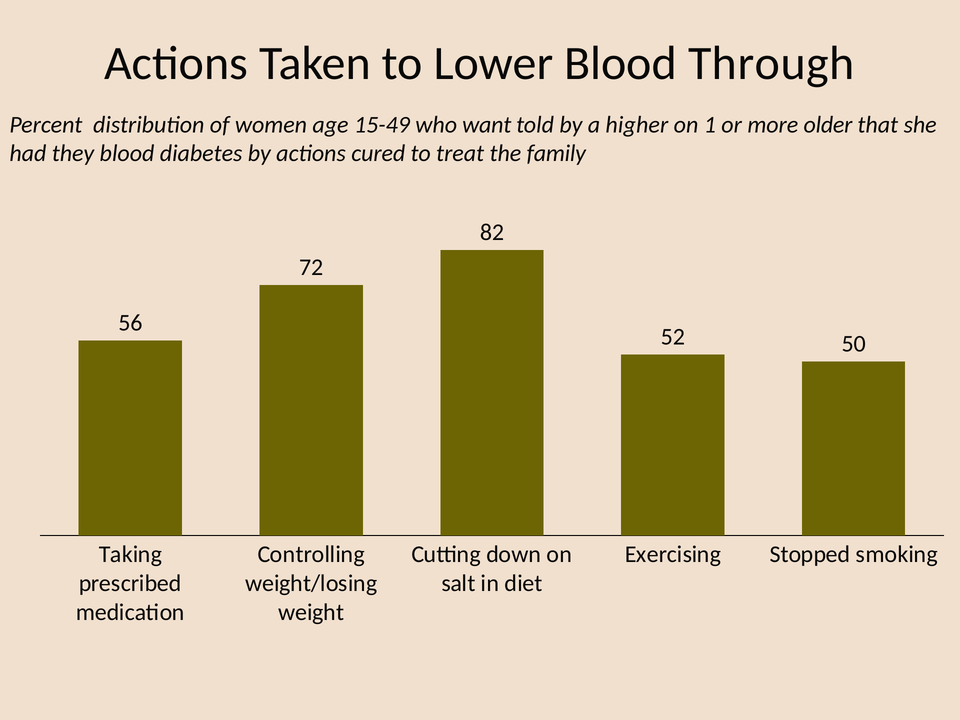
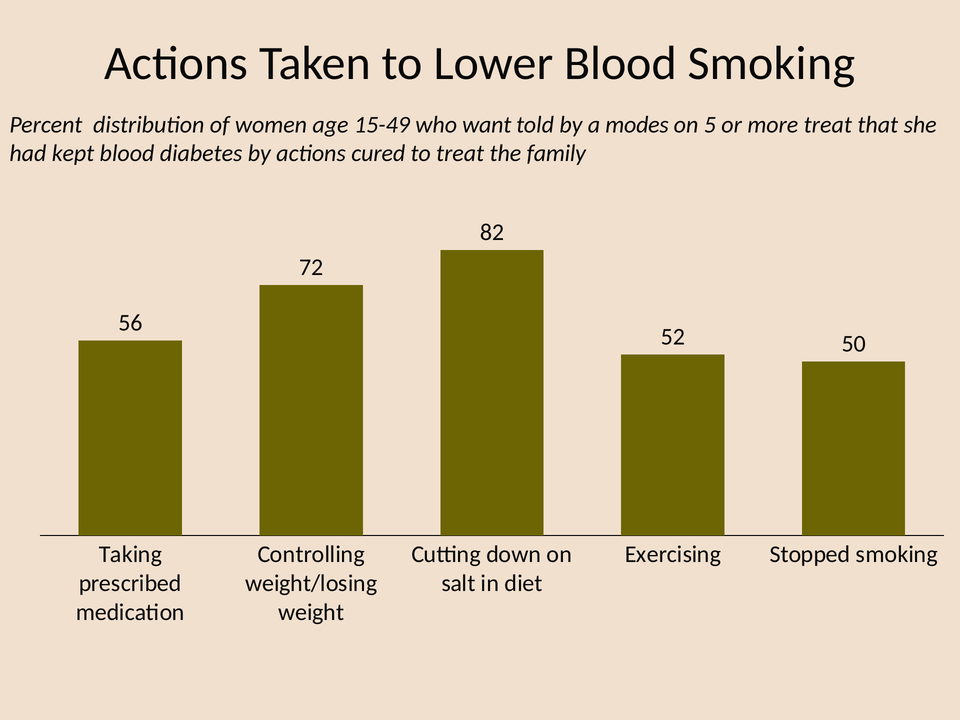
Blood Through: Through -> Smoking (771, 63)
higher: higher -> modes (637, 125)
1: 1 -> 5 (710, 125)
more older: older -> treat (828, 125)
they: they -> kept (73, 154)
